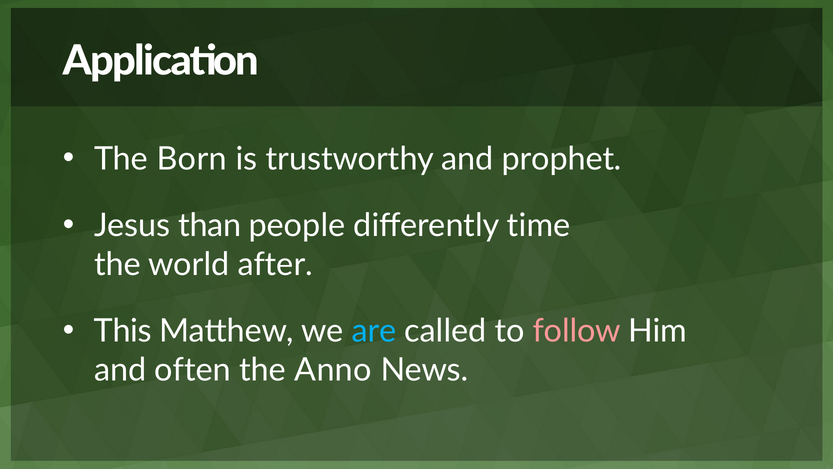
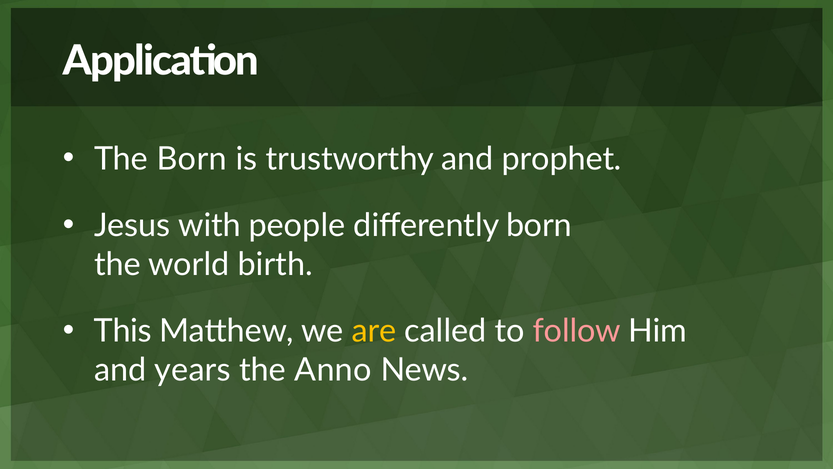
than: than -> with (210, 225)
differently time: time -> born (539, 225)
after: after -> birth (275, 264)
are colour: light blue -> yellow (374, 331)
often: often -> years (193, 370)
